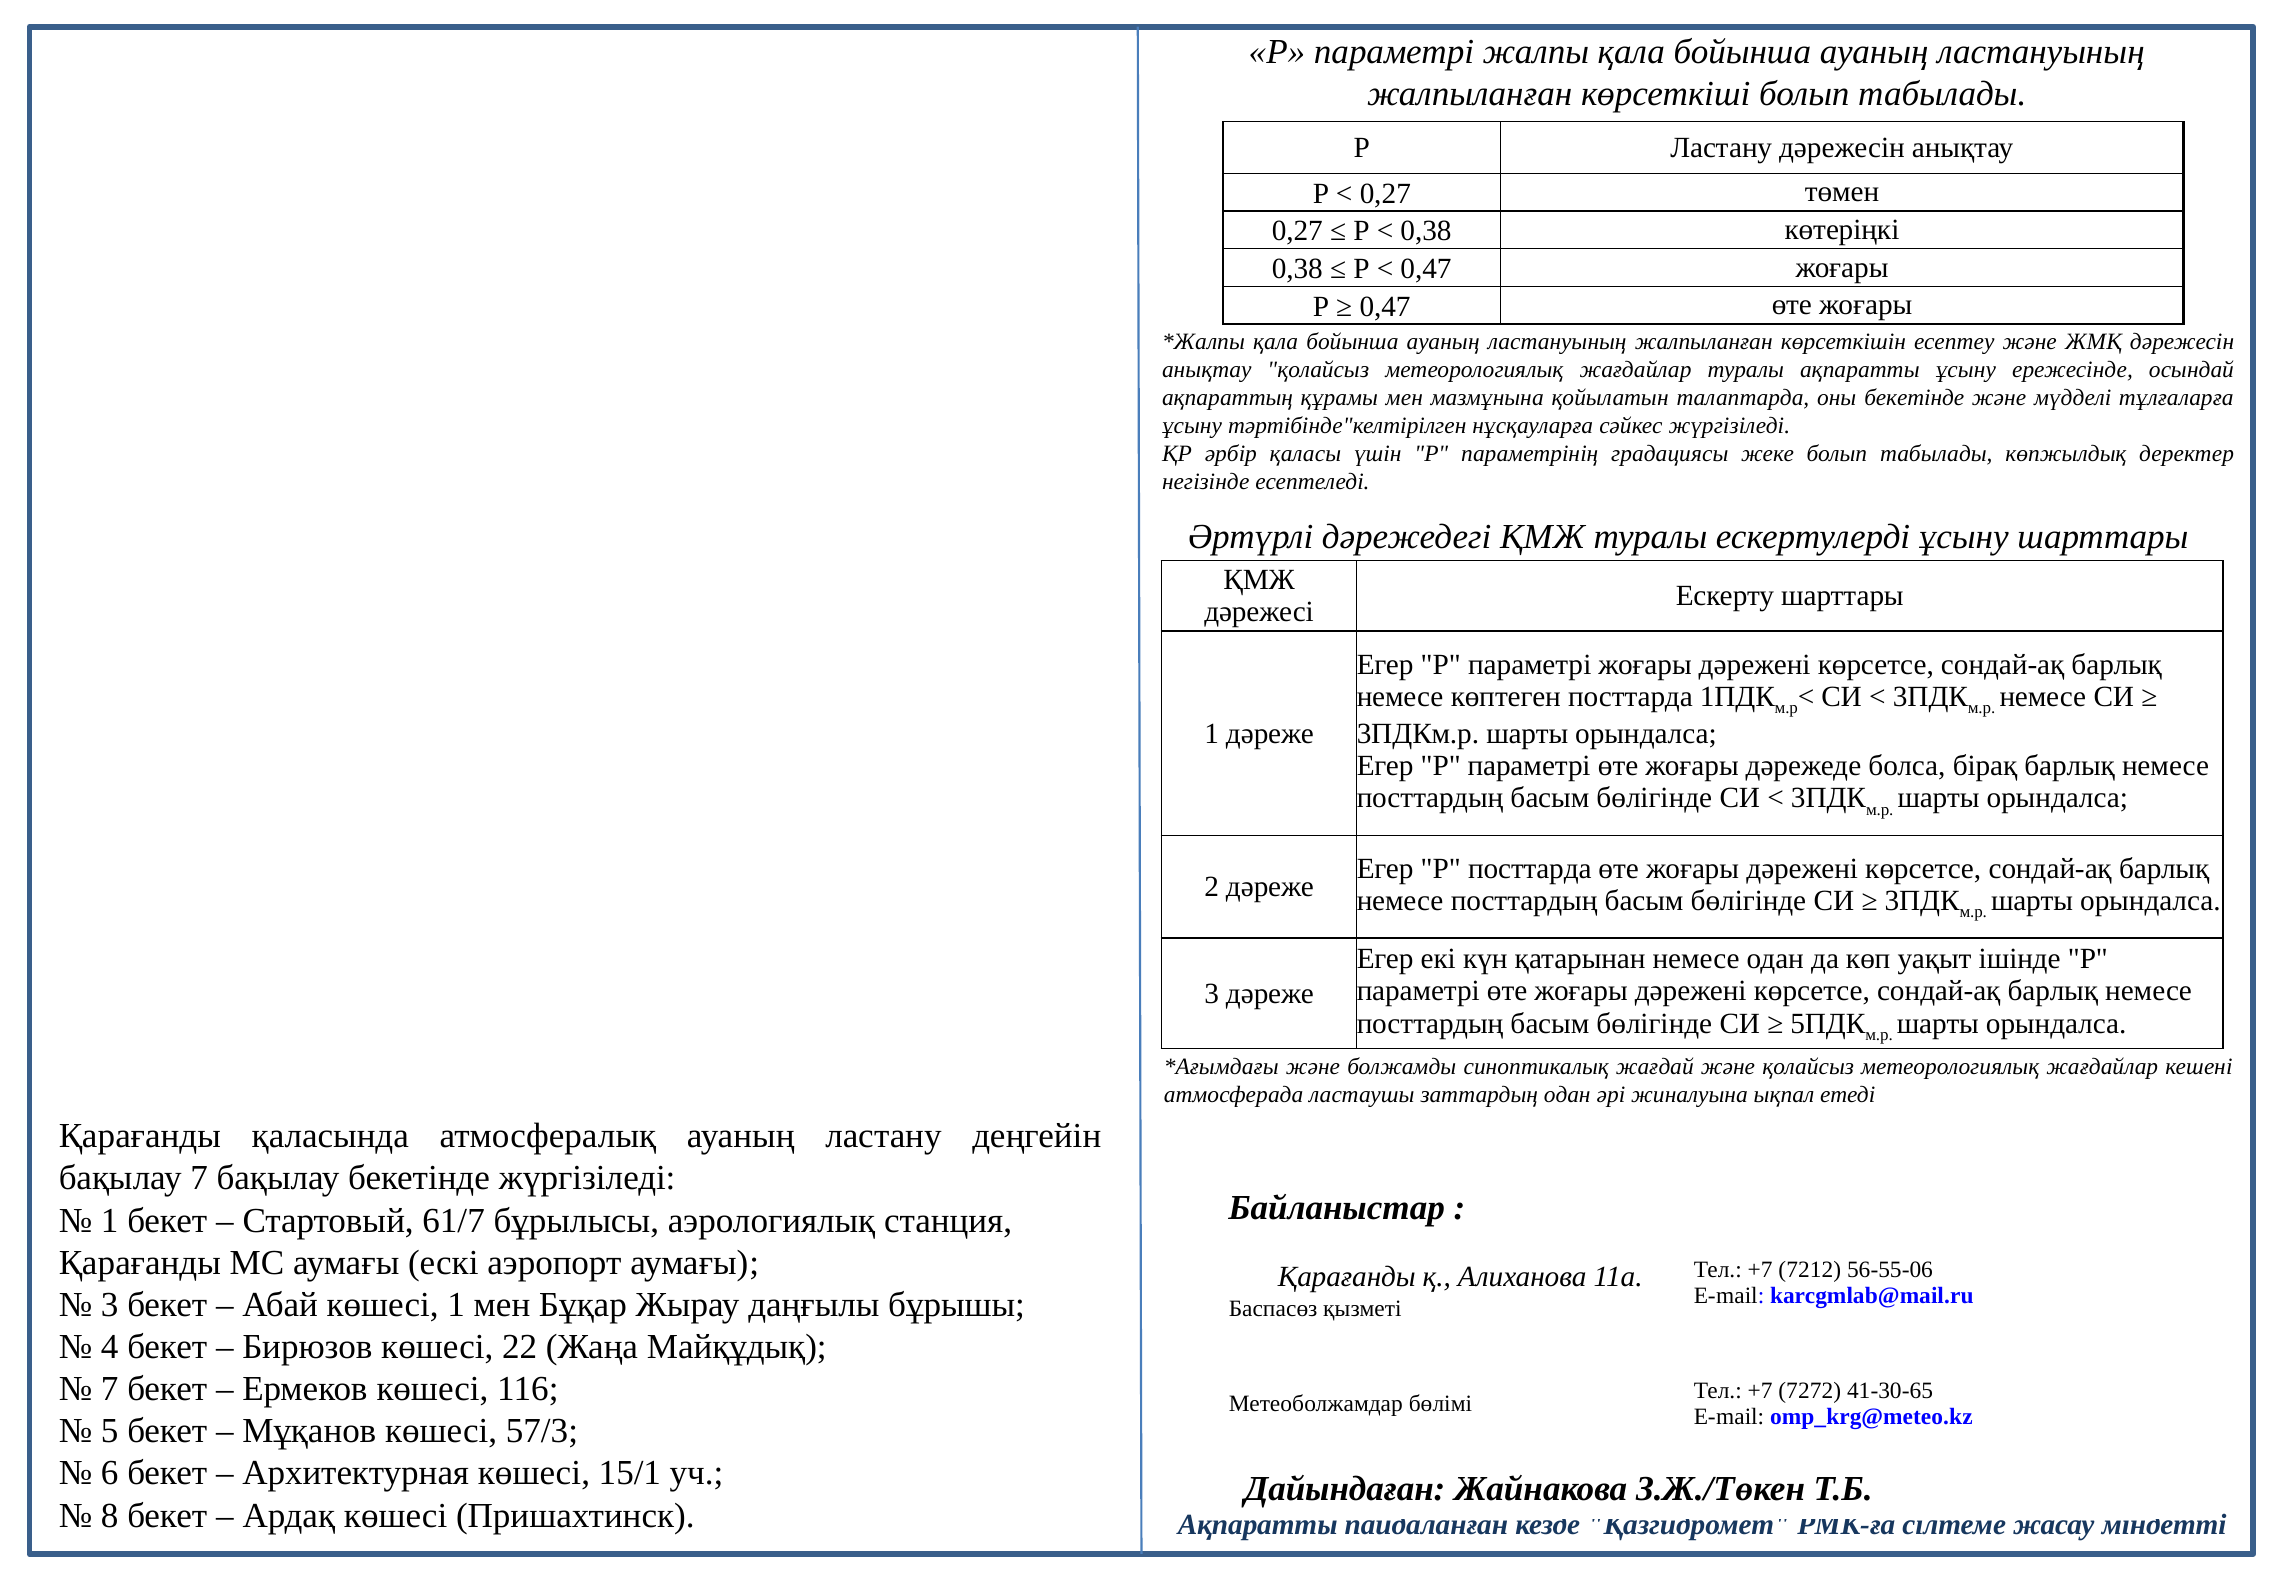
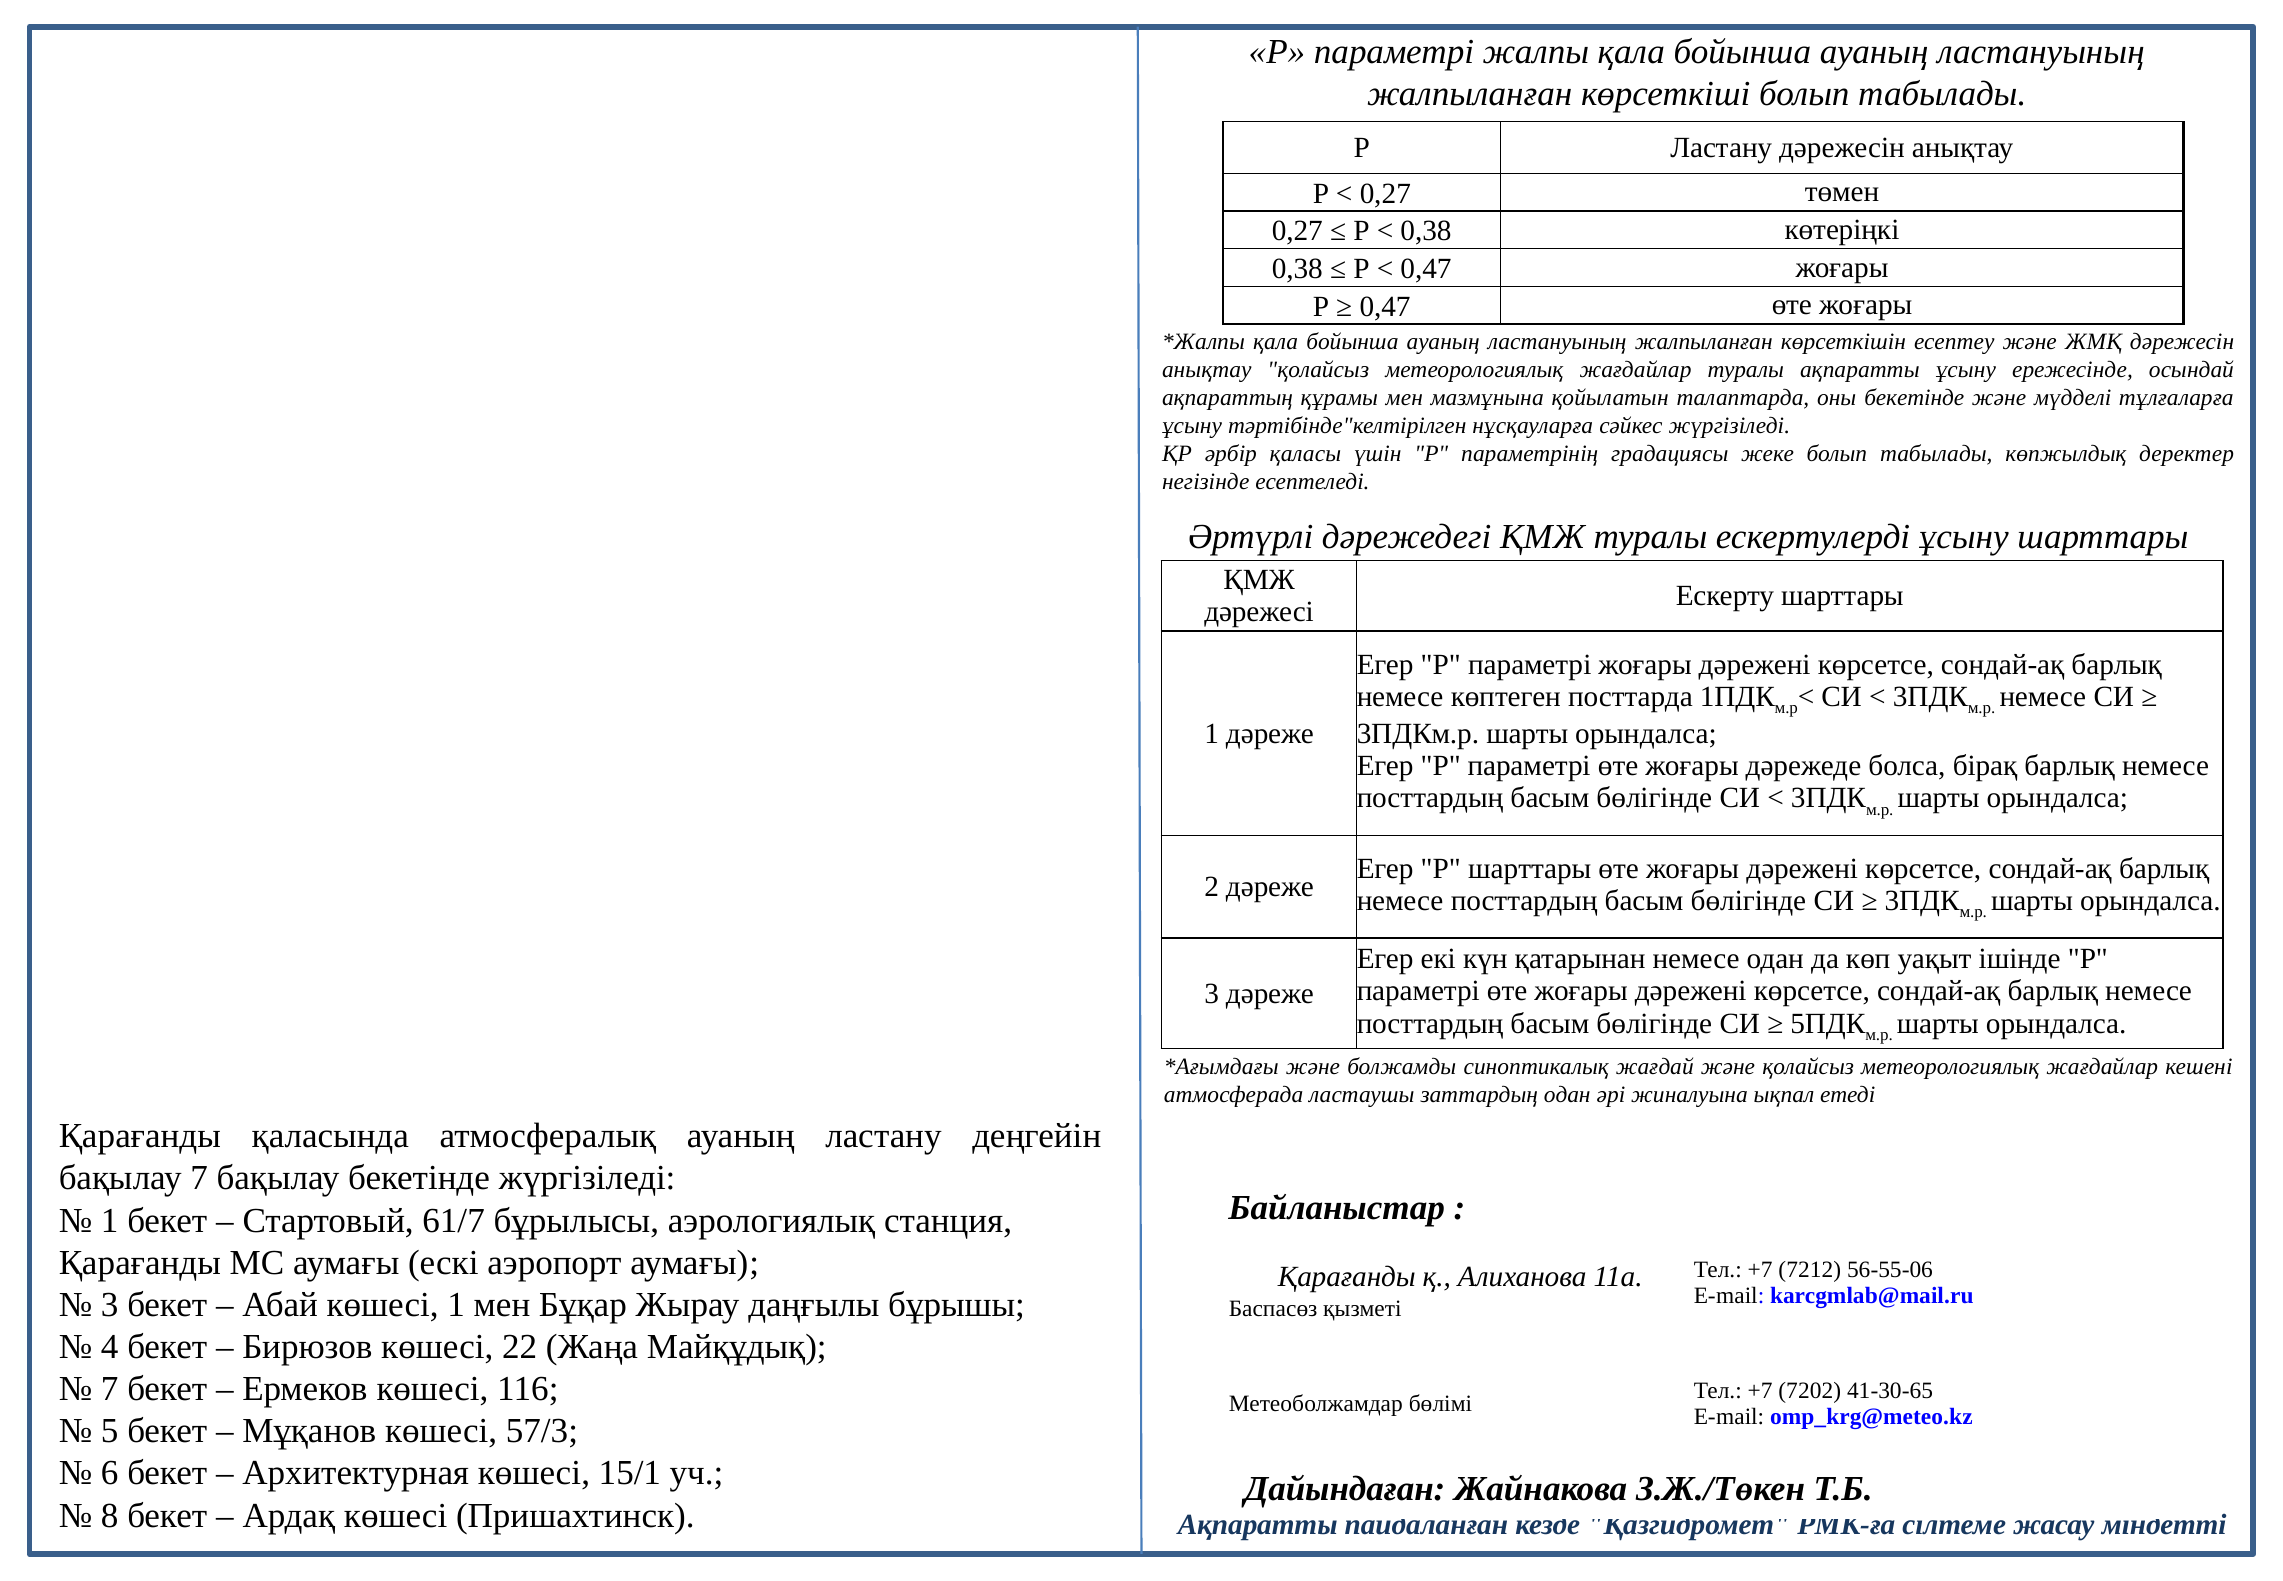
Р посттарда: посттарда -> шарттары (1530, 868)
7272: 7272 -> 7202 (1810, 1391)
